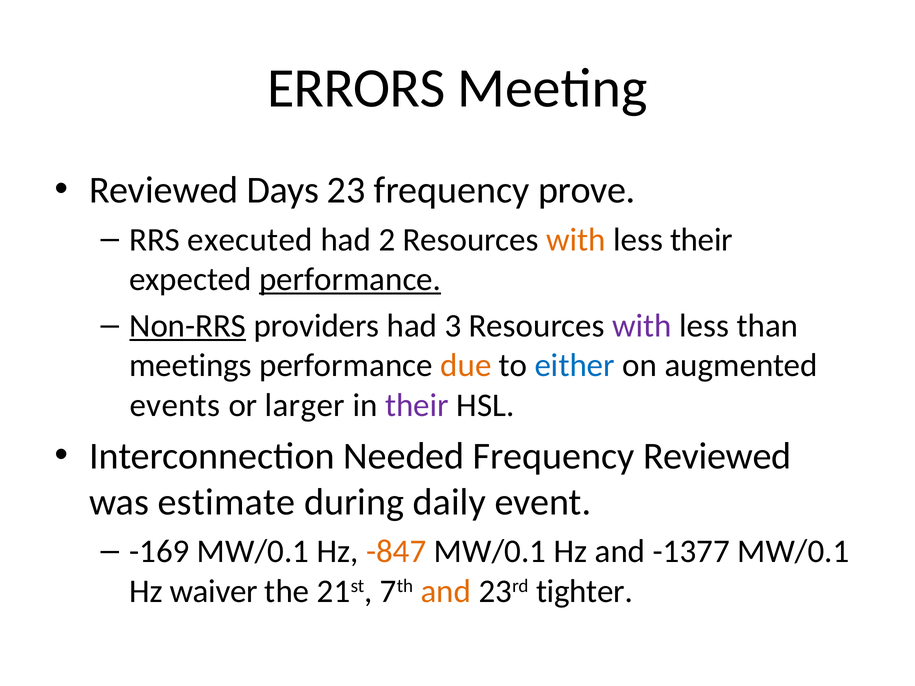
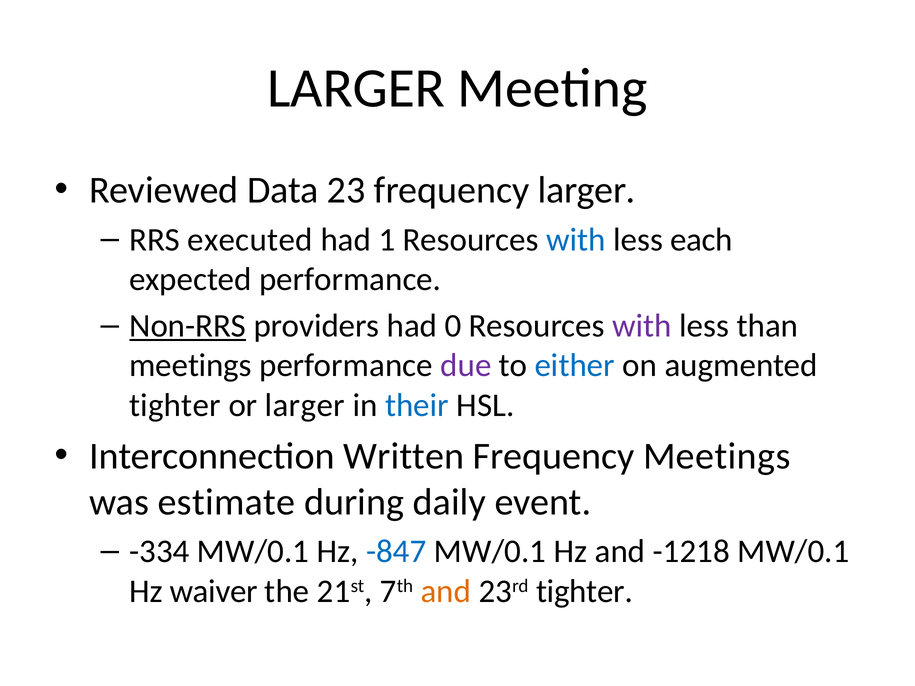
ERRORS: ERRORS -> LARGER (356, 89)
Days: Days -> Data (283, 190)
frequency prove: prove -> larger (587, 190)
2: 2 -> 1 (387, 240)
with colour: orange -> blue (576, 240)
less their: their -> each (701, 240)
performance underline: present -> none (350, 279)
3: 3 -> 0 (453, 326)
due colour: orange -> purple (466, 366)
events: events -> tighter (175, 405)
their colour: purple -> blue (417, 405)
Needed: Needed -> Written (404, 457)
Frequency Reviewed: Reviewed -> Meetings (717, 457)
-169: -169 -> -334 (159, 552)
-847 colour: orange -> blue (396, 552)
-1377: -1377 -> -1218 (691, 552)
